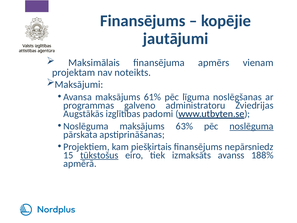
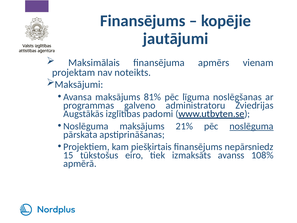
61%: 61% -> 81% (153, 97)
63%: 63% -> 21% (184, 126)
tūkstošus underline: present -> none (99, 155)
188%: 188% -> 108% (262, 155)
